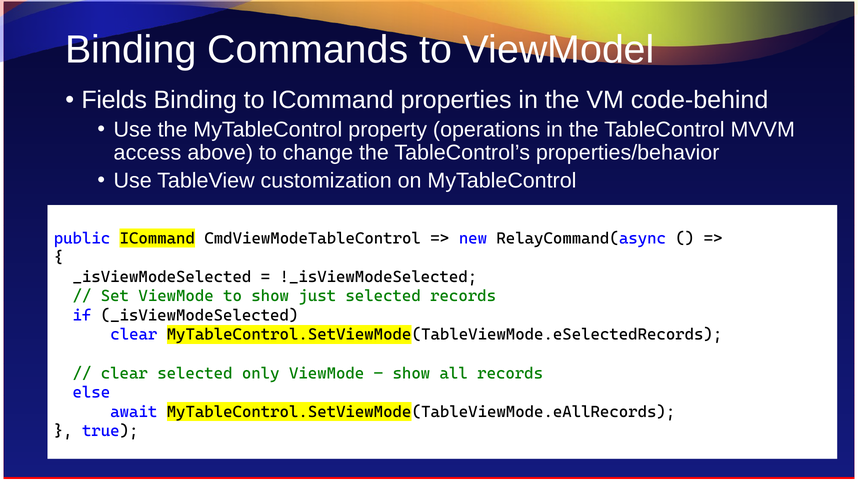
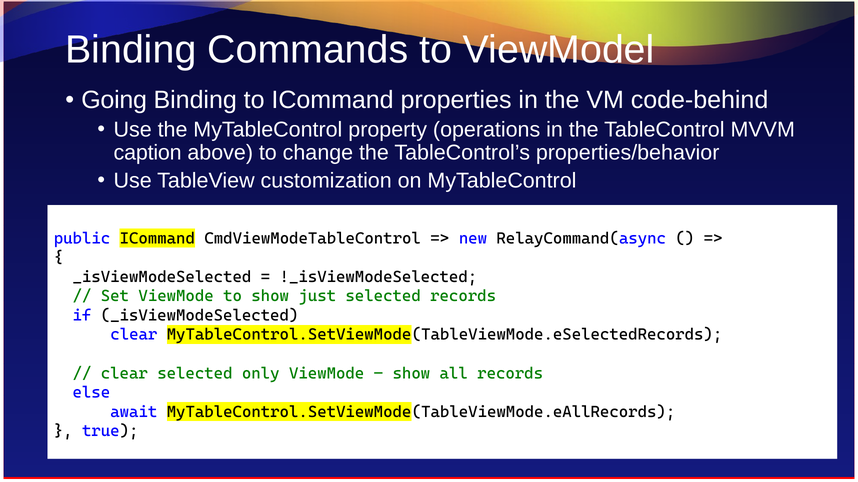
Fields: Fields -> Going (114, 100)
access: access -> caption (148, 153)
